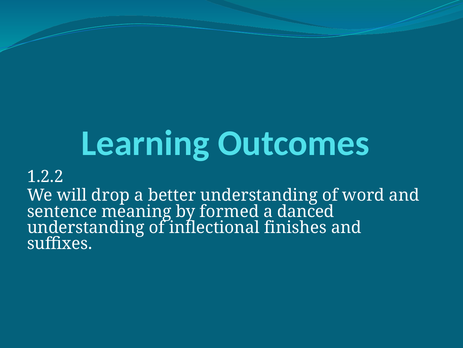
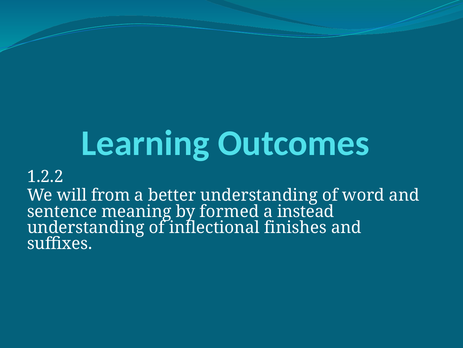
drop: drop -> from (111, 195)
danced: danced -> instead (306, 211)
